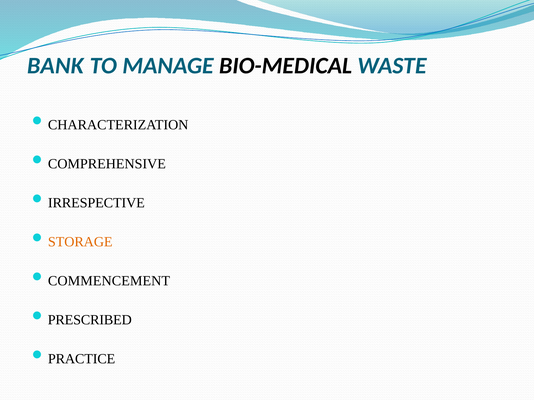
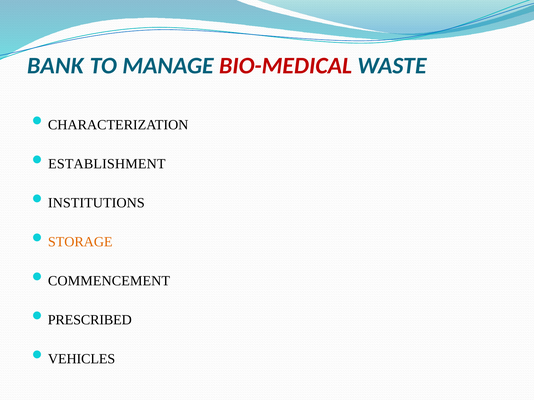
BIO-MEDICAL colour: black -> red (286, 66)
COMPREHENSIVE: COMPREHENSIVE -> ESTABLISHMENT (107, 164)
IRRESPECTIVE: IRRESPECTIVE -> INSTITUTIONS (96, 203)
PRACTICE: PRACTICE -> VEHICLES (82, 359)
